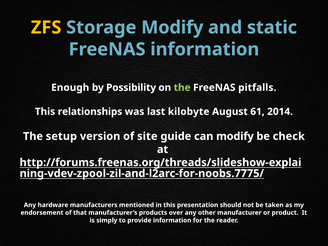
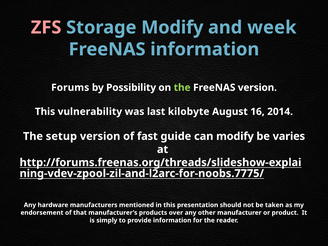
ZFS colour: yellow -> pink (46, 27)
static: static -> week (272, 27)
Enough: Enough -> Forums (70, 88)
FreeNAS pitfalls: pitfalls -> version (257, 88)
relationships: relationships -> vulnerability (90, 112)
61: 61 -> 16 (257, 112)
site: site -> fast (147, 136)
check: check -> varies (289, 136)
